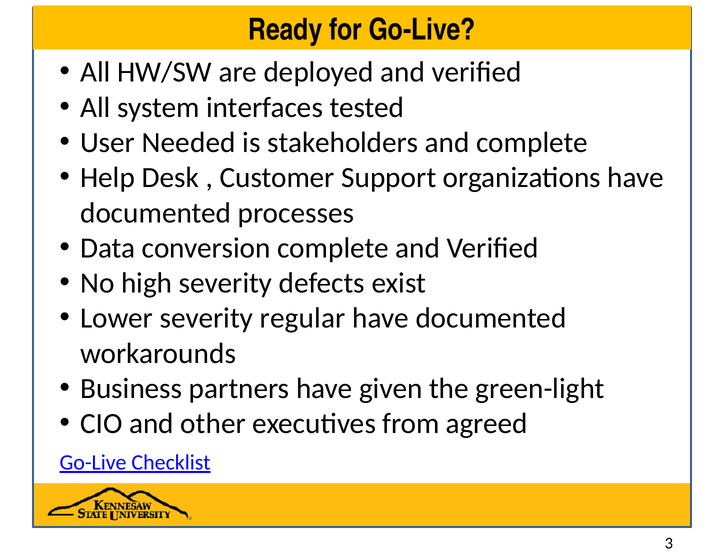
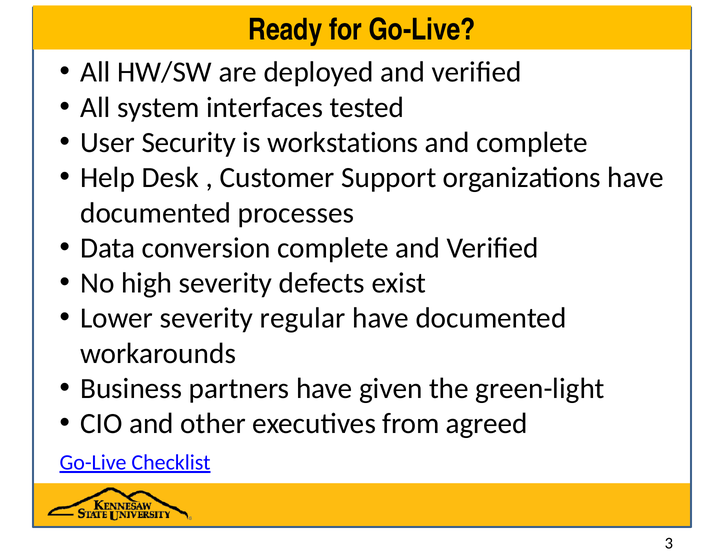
Needed: Needed -> Security (189, 142)
stakeholders: stakeholders -> workstations (343, 142)
